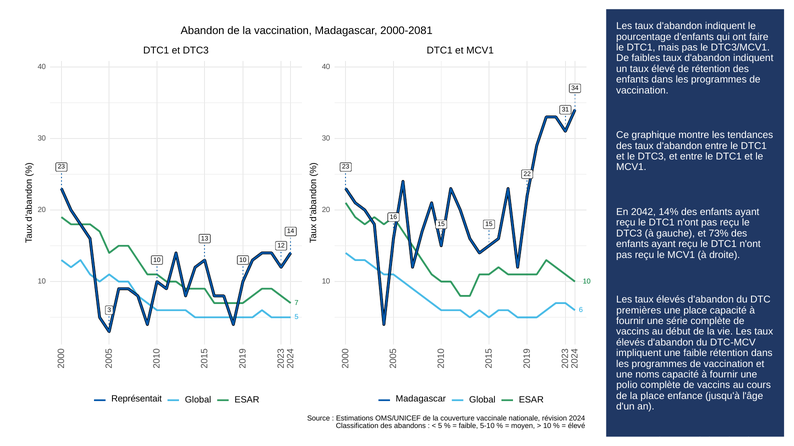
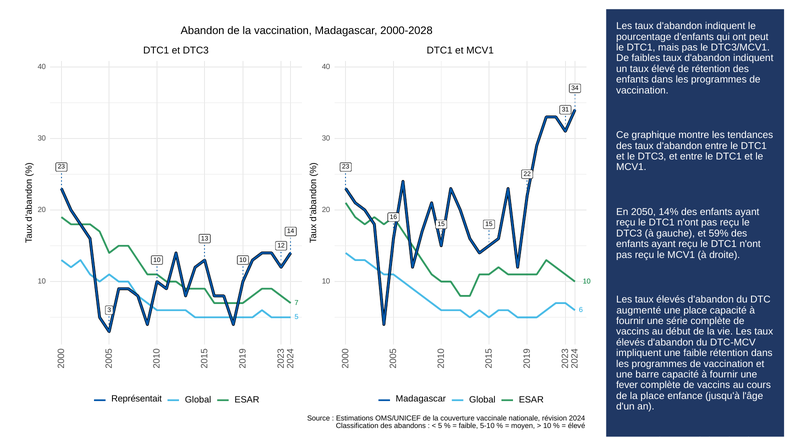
2000-2081: 2000-2081 -> 2000-2028 (406, 31)
faire: faire -> peut (759, 37)
2042: 2042 -> 2050 (643, 212)
73%: 73% -> 59% (719, 234)
premières: premières -> augmenté (639, 311)
noms: noms -> barre (647, 375)
polio: polio -> fever (627, 386)
